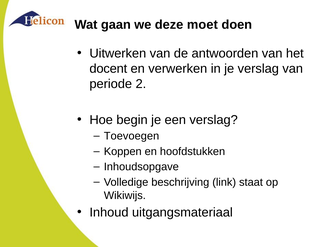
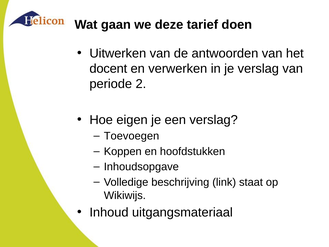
moet: moet -> tarief (202, 25)
begin: begin -> eigen (132, 120)
